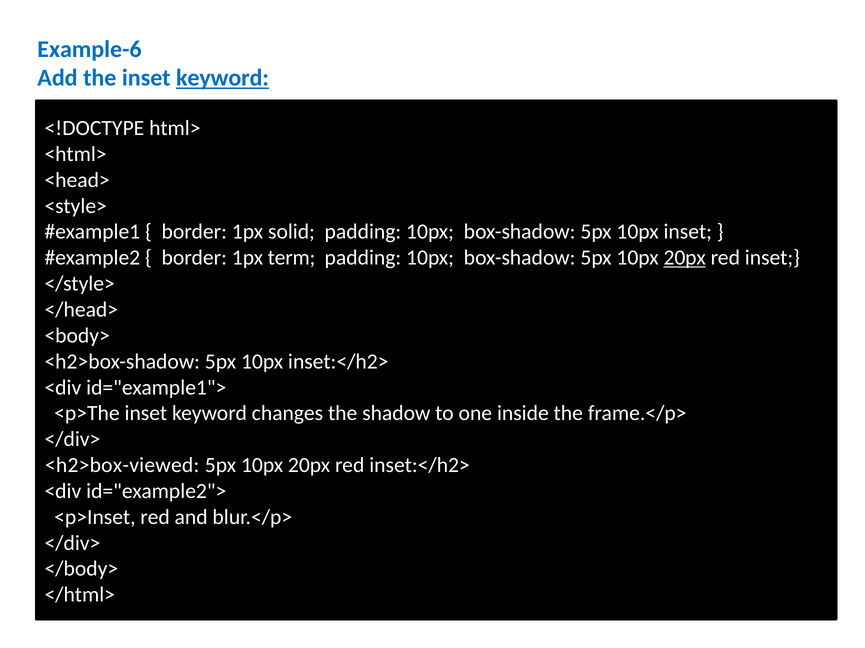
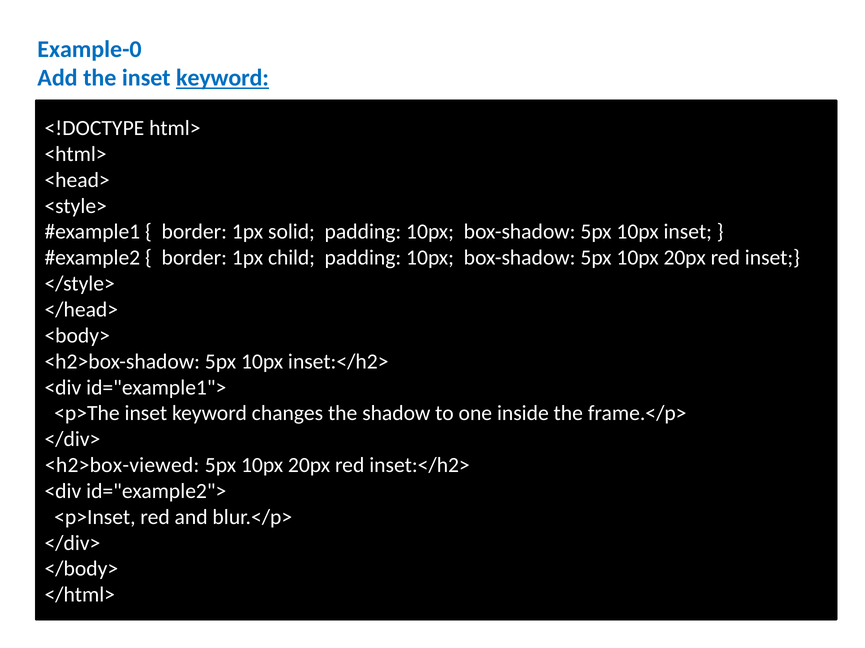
Example-6: Example-6 -> Example-0 (89, 49)
term: term -> child (291, 258)
20px underline: present -> none (685, 258)
